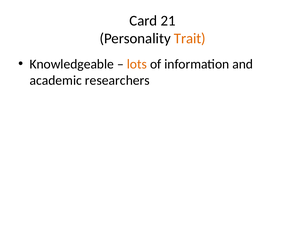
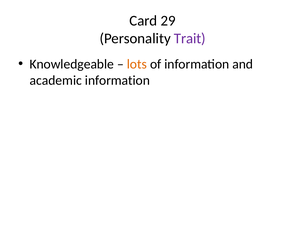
21: 21 -> 29 (168, 21)
Trait colour: orange -> purple (190, 38)
academic researchers: researchers -> information (117, 80)
